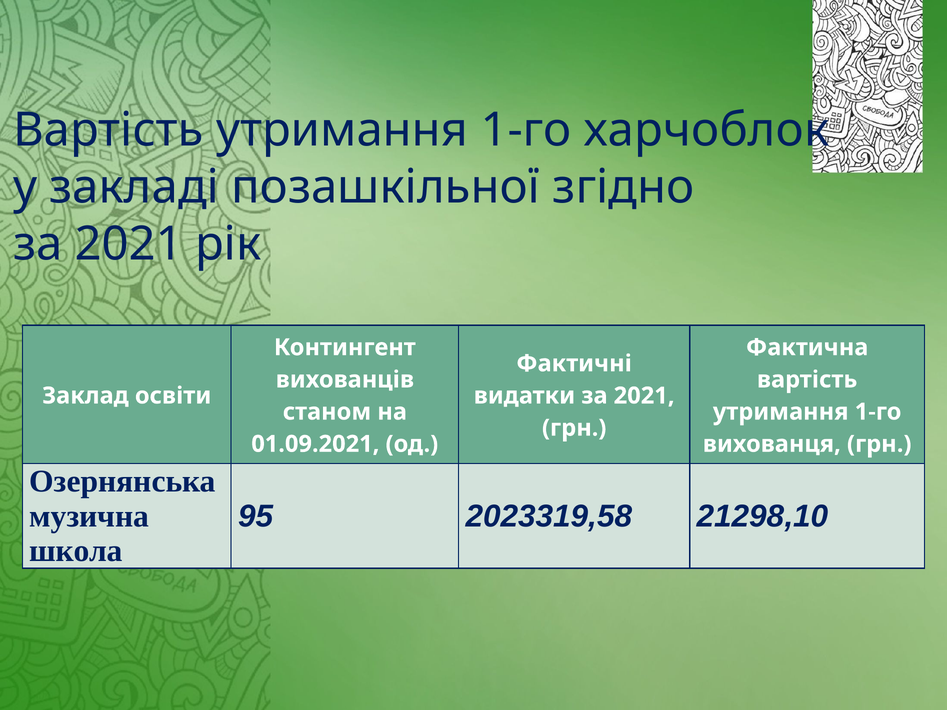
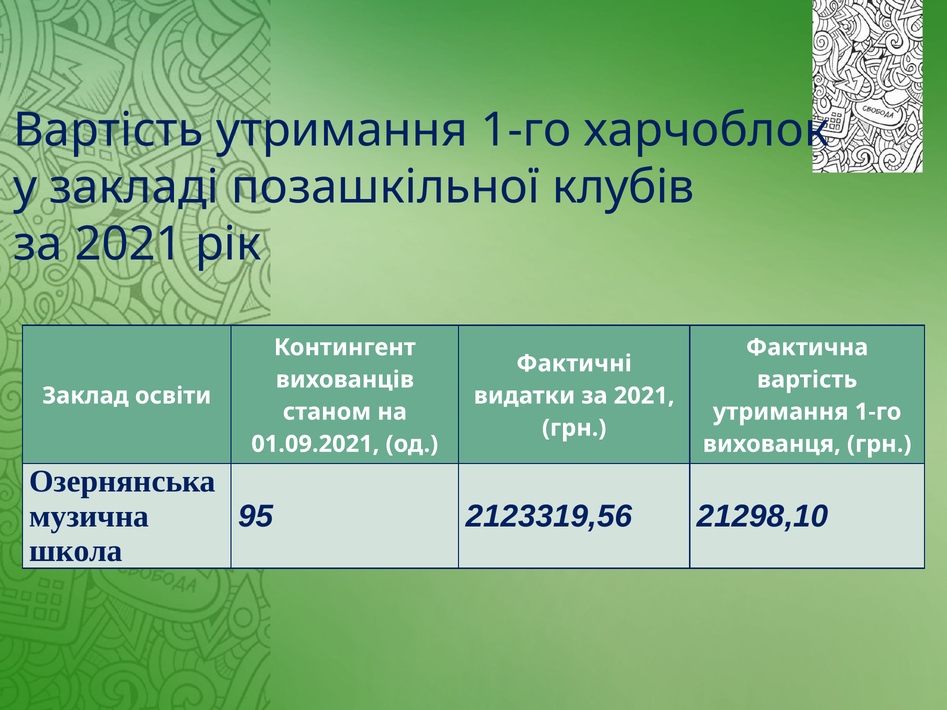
згідно: згідно -> клубів (624, 187)
2023319,58: 2023319,58 -> 2123319,56 (549, 517)
